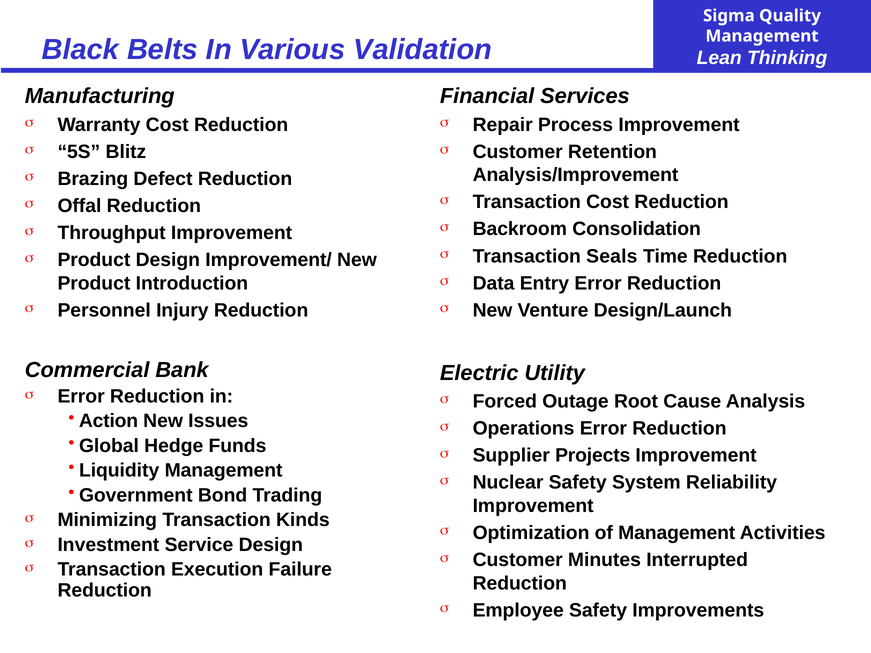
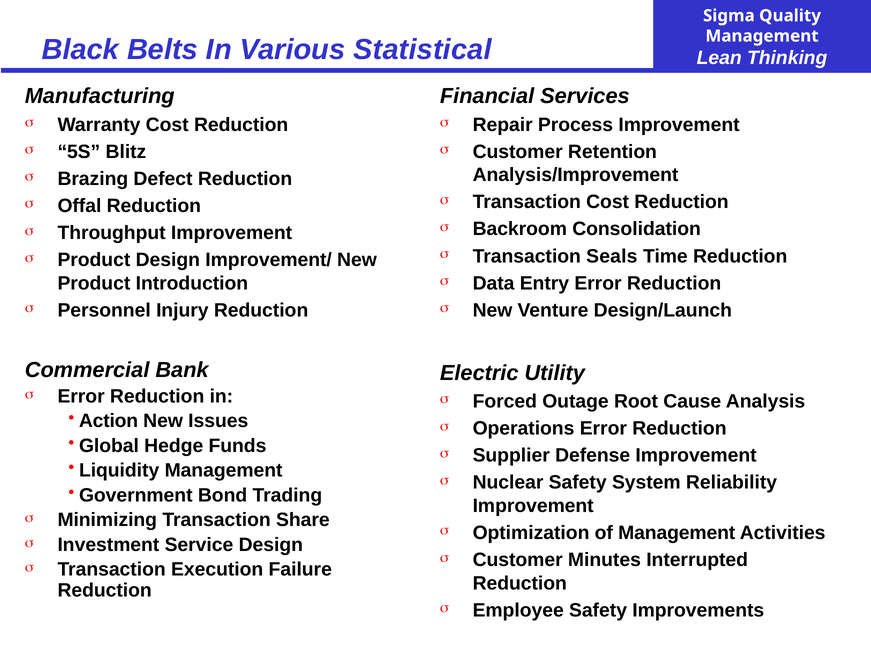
Validation: Validation -> Statistical (423, 50)
Projects: Projects -> Defense (593, 456)
Kinds: Kinds -> Share (303, 520)
